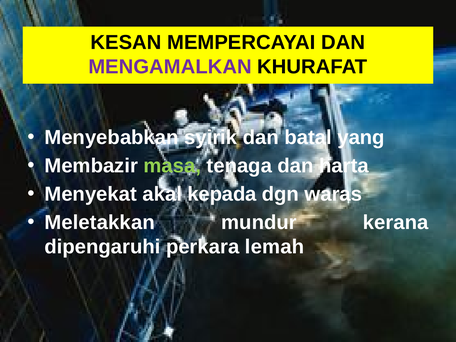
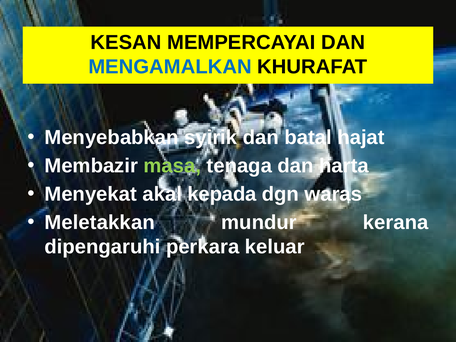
MENGAMALKAN colour: purple -> blue (170, 67)
yang: yang -> hajat (361, 137)
lemah: lemah -> keluar (275, 247)
